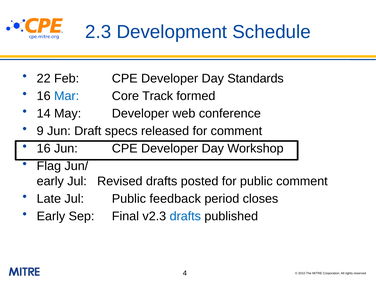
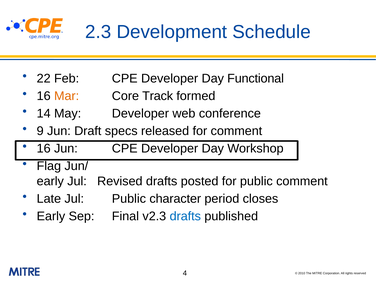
Standards: Standards -> Functional (256, 78)
Mar colour: blue -> orange (67, 96)
feedback: feedback -> character (175, 199)
